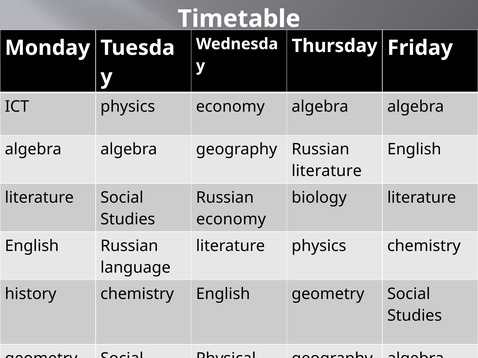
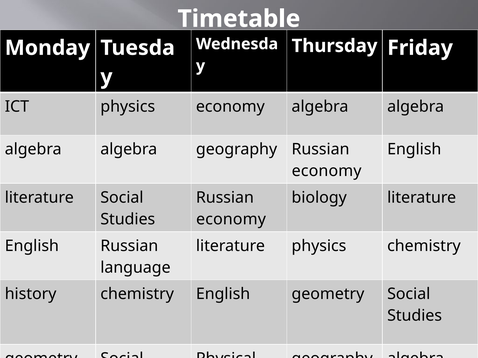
literature: literature -> economy (327, 171)
